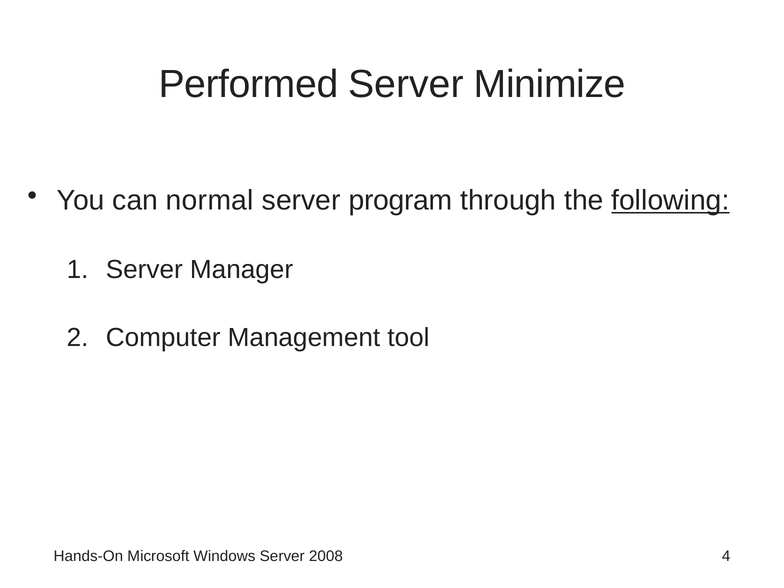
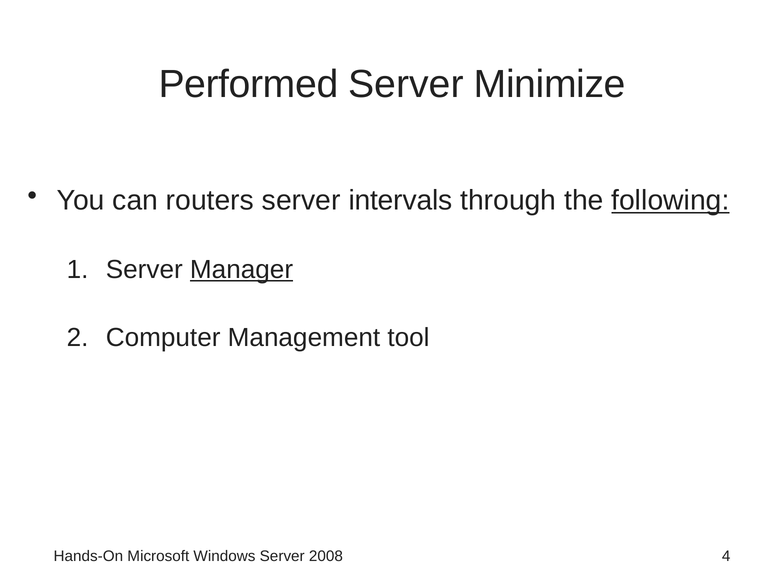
normal: normal -> routers (210, 201)
program: program -> intervals (401, 201)
Manager underline: none -> present (242, 270)
